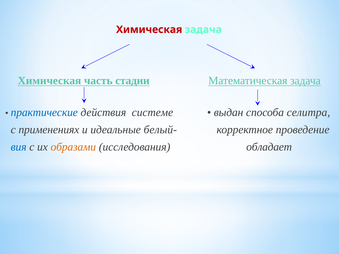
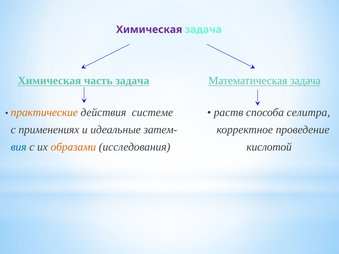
Химическая colour: red -> purple (149, 30)
часть стадии: стадии -> задача (132, 81)
практические colour: blue -> orange (44, 113)
выдан: выдан -> раств (229, 113)
белый-: белый- -> затем- (160, 130)
обладает: обладает -> кислотой (269, 147)
